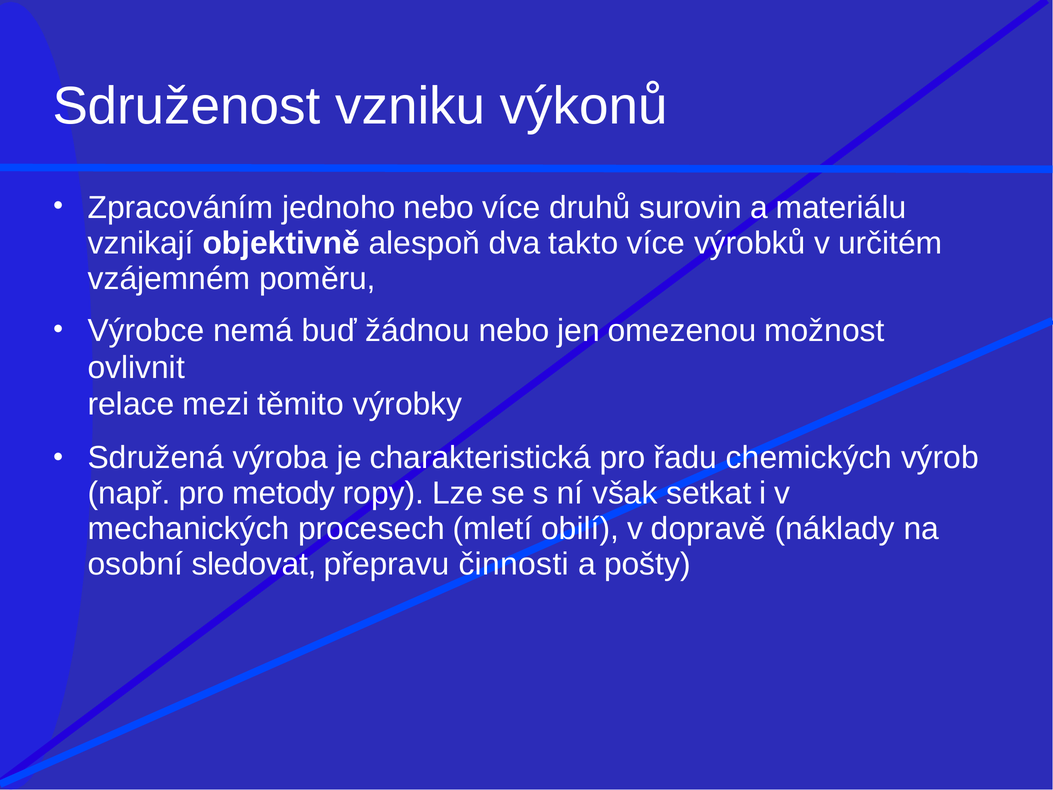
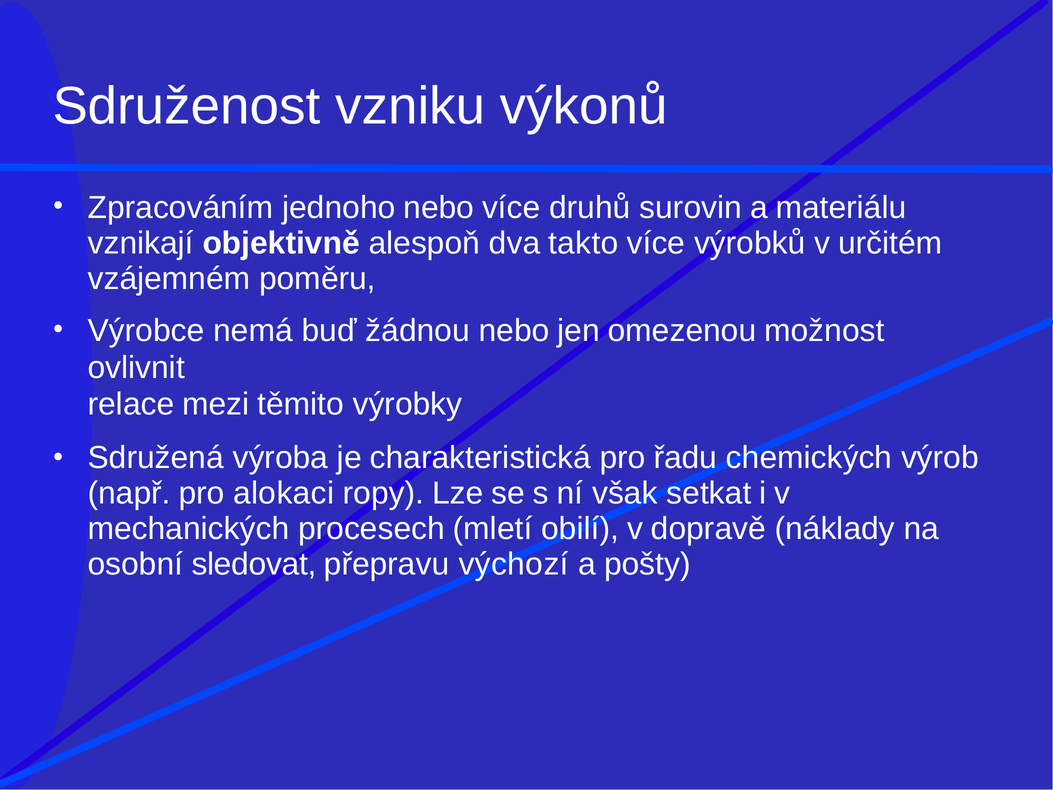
metody: metody -> alokaci (284, 493)
činnosti: činnosti -> výchozí (514, 564)
